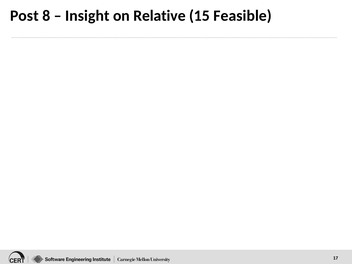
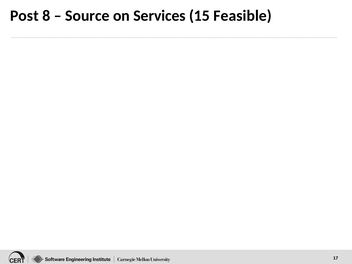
Insight: Insight -> Source (87, 16)
Relative: Relative -> Services (160, 16)
